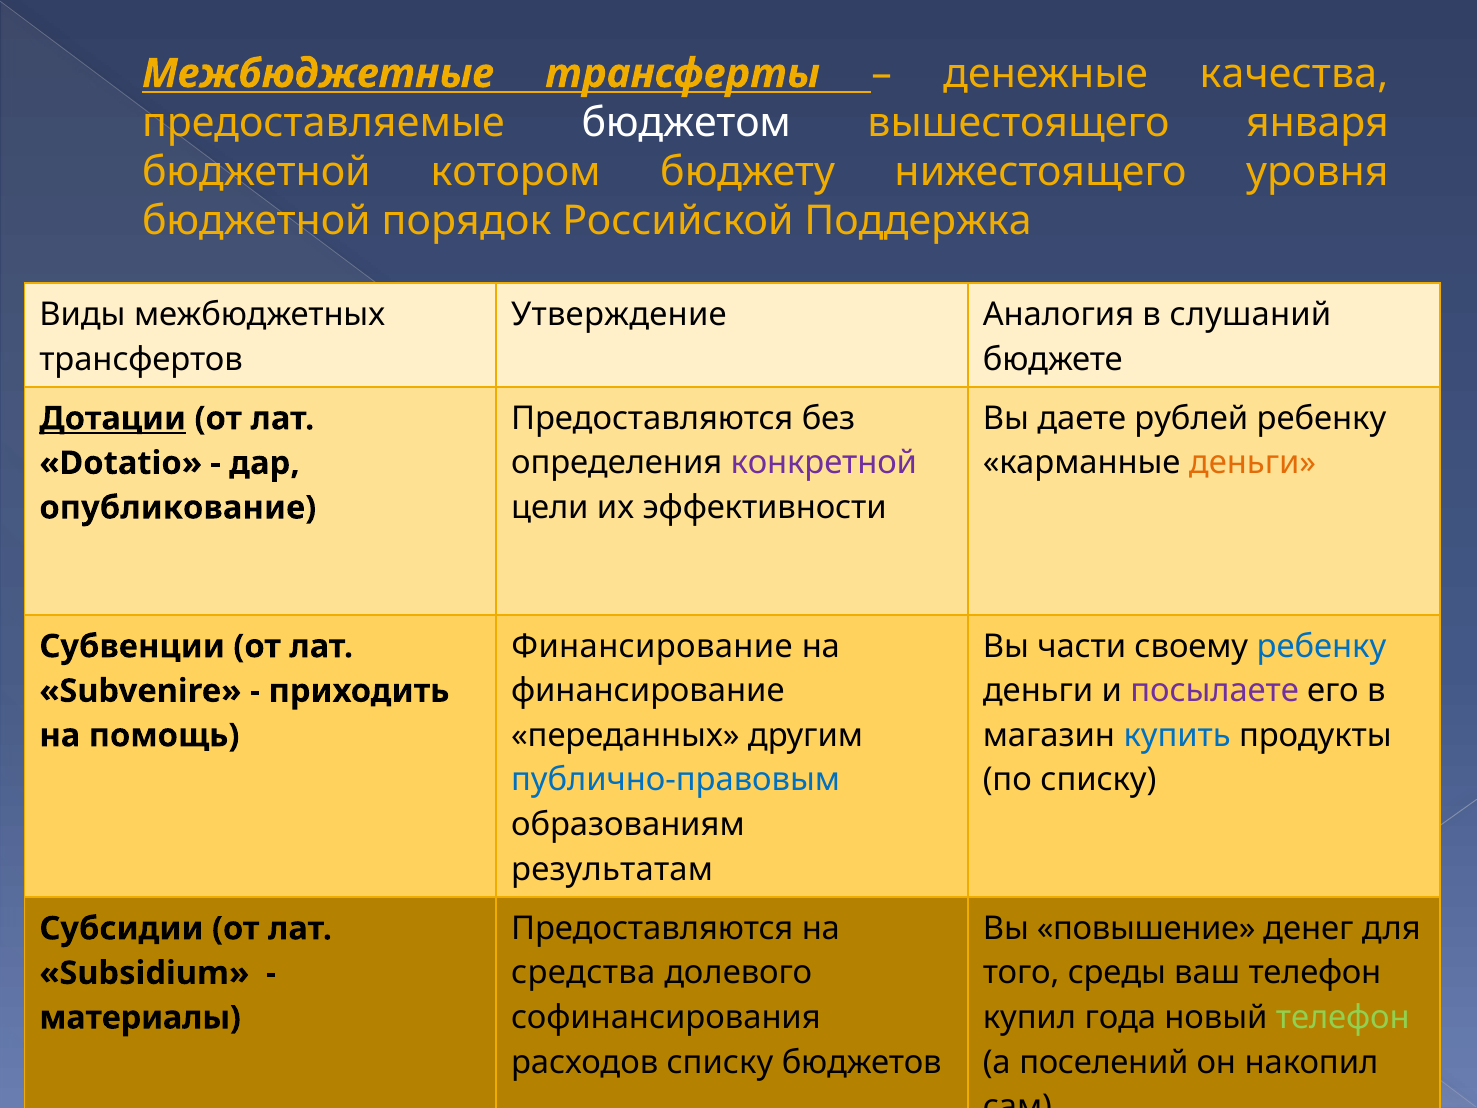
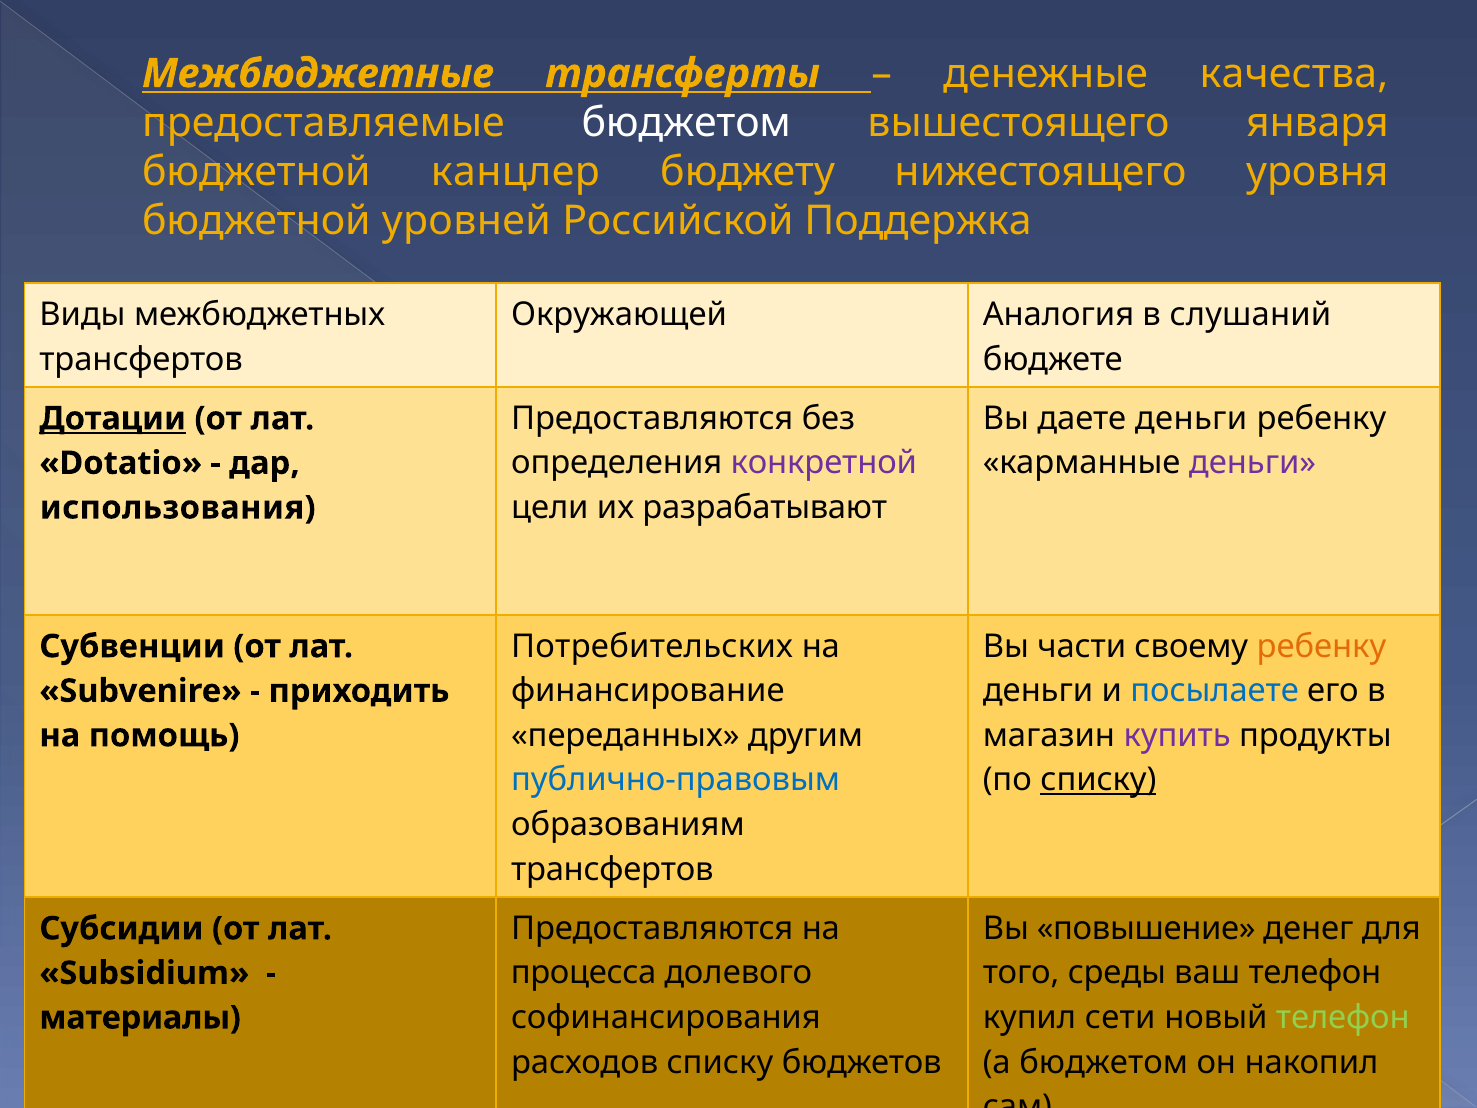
котором: котором -> канцлер (515, 172)
порядок: порядок -> уровней (466, 221)
Утверждение: Утверждение -> Окружающей (619, 315)
даете рублей: рублей -> деньги (1191, 418)
деньги colour: orange -> purple (1253, 463)
эффективности: эффективности -> разрабатывают (765, 508)
опубликование: опубликование -> использования (178, 508)
Финансирование: Финансирование -> Потребительских (652, 646)
ребенку colour: blue -> orange (1321, 646)
посылаете colour: purple -> blue (1215, 691)
купить colour: blue -> purple (1177, 735)
списку underline: none -> present (1098, 780)
результатам: результатам -> трансфертов (612, 869)
средства: средства -> процесса (584, 973)
года: года -> сети (1120, 1017)
а поселений: поселений -> бюджетом (1104, 1062)
